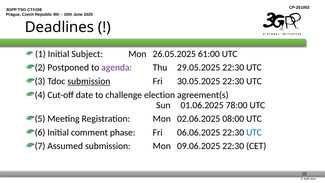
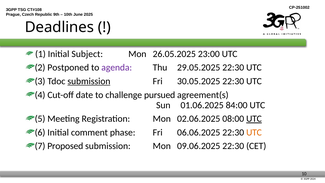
61:00: 61:00 -> 23:00 (209, 54)
election: election -> pursued (160, 95)
78:00: 78:00 -> 84:00 (237, 105)
UTC underline: none -> present (254, 119)
UTC colour: blue -> orange (254, 132)
Assumed: Assumed -> Proposed (65, 146)
